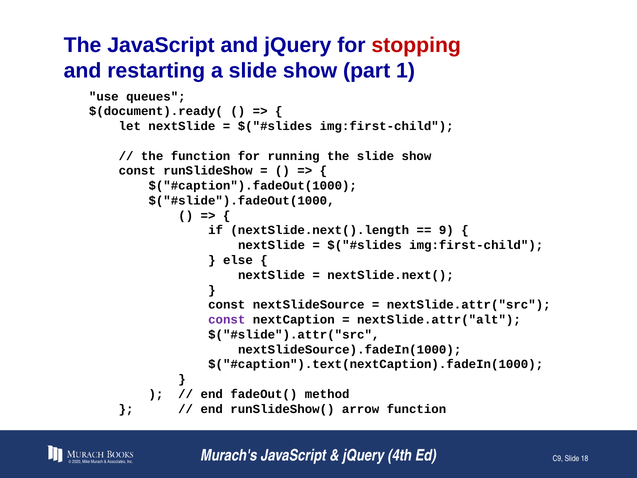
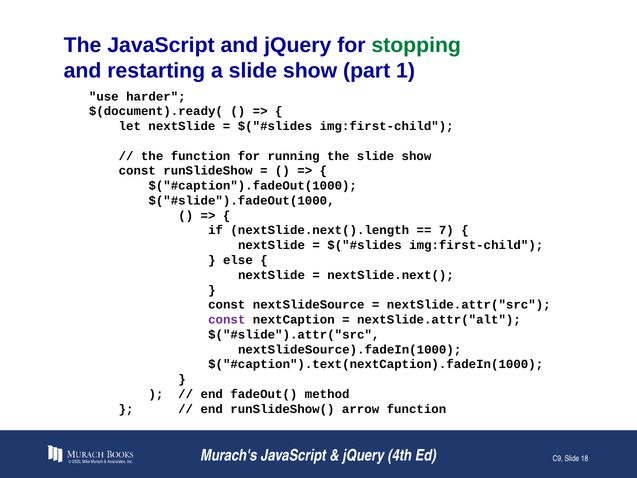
stopping colour: red -> green (416, 45)
queues: queues -> harder (156, 96)
9: 9 -> 7 (446, 230)
